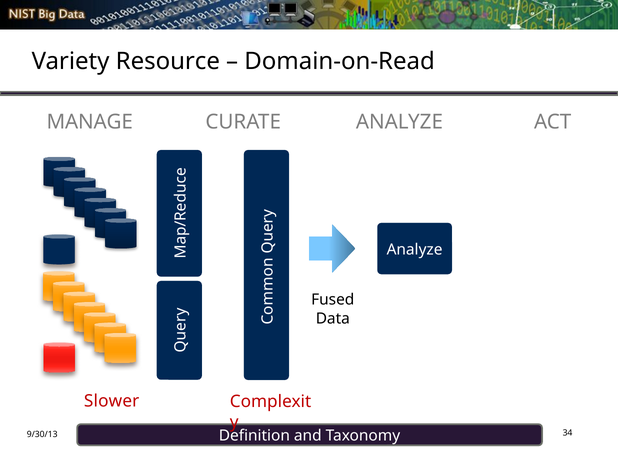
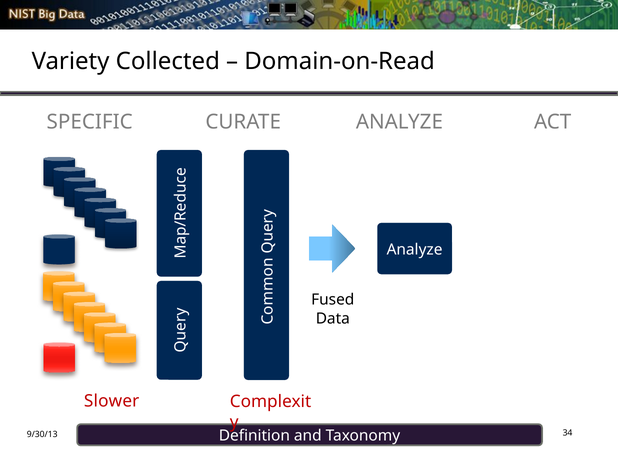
Resource: Resource -> Collected (168, 61)
MANAGE: MANAGE -> SPECIFIC (90, 122)
